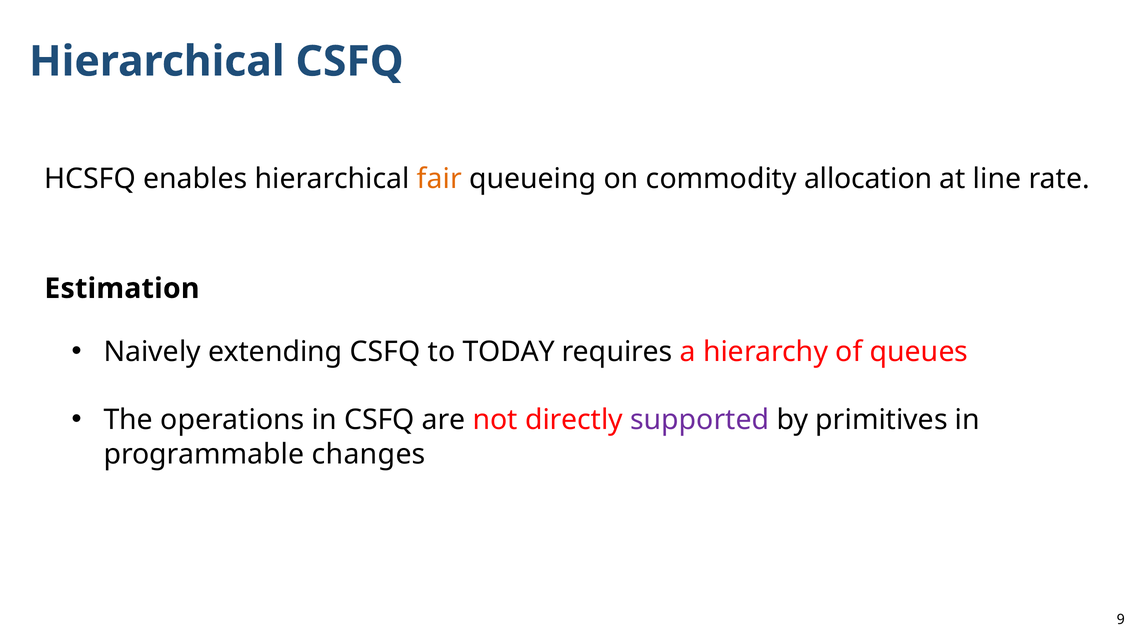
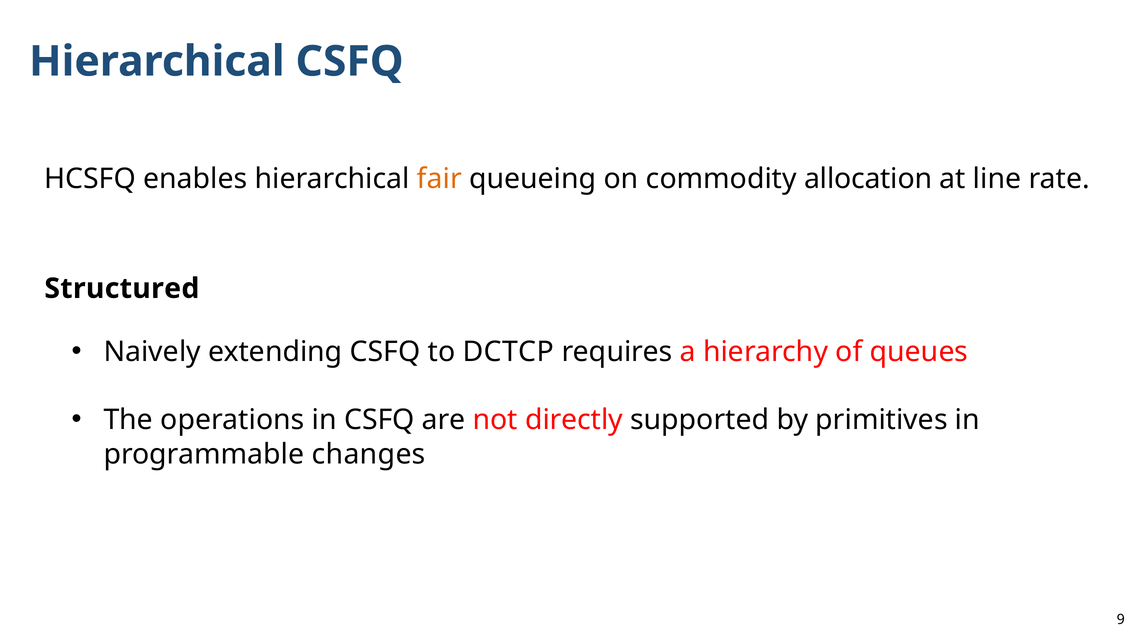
Estimation: Estimation -> Structured (122, 289)
TODAY: TODAY -> DCTCP (508, 352)
supported colour: purple -> black (700, 420)
